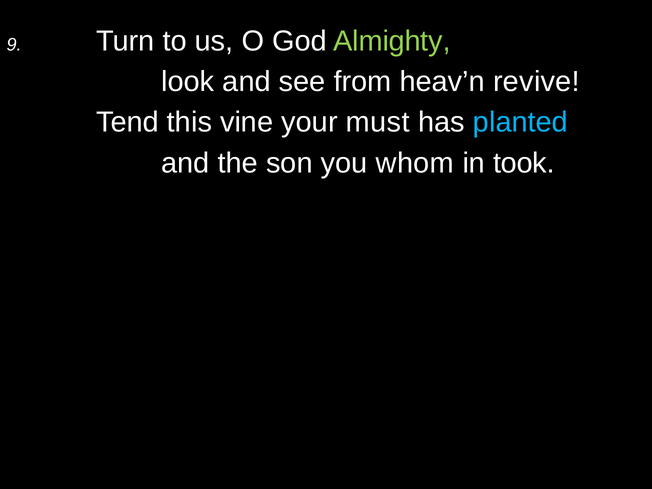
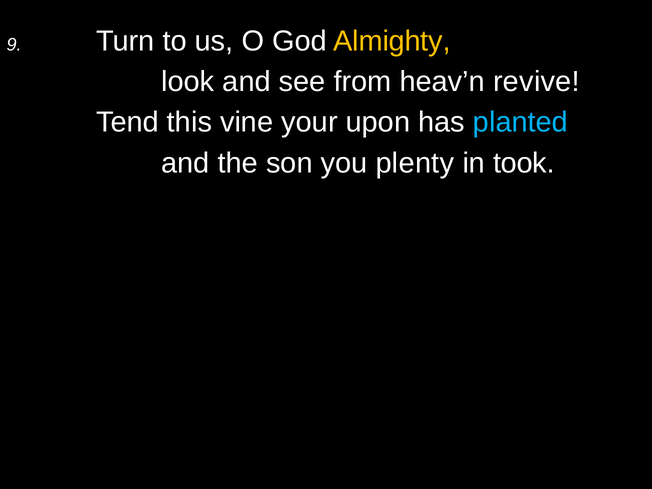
Almighty colour: light green -> yellow (392, 41)
must: must -> upon (378, 122)
whom: whom -> plenty (415, 163)
